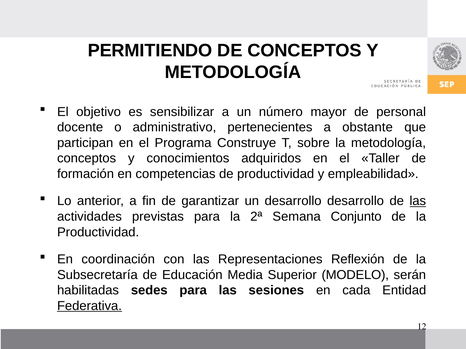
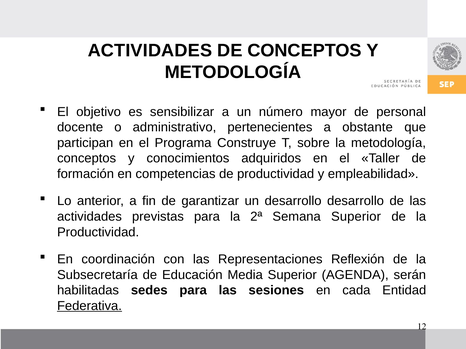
PERMITIENDO: PERMITIENDO -> ACTIVIDADES (150, 51)
las underline: present -> none (418, 201)
Semana Conjunto: Conjunto -> Superior (356, 217)
MODELO: MODELO -> AGENDA (355, 275)
